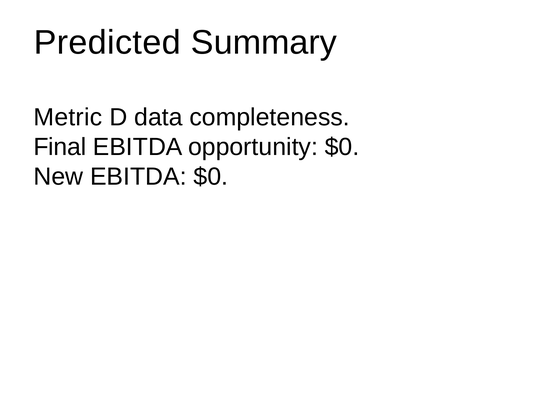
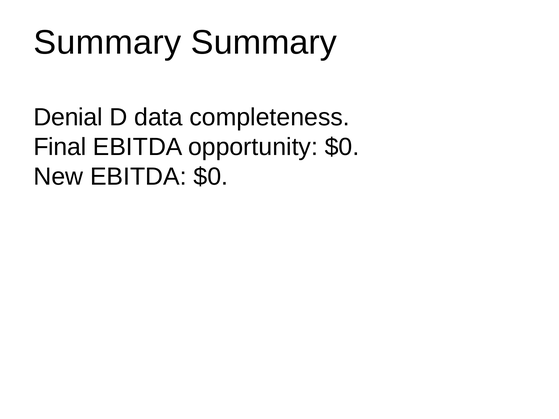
Predicted: Predicted -> Summary (107, 42)
Metric: Metric -> Denial (68, 117)
